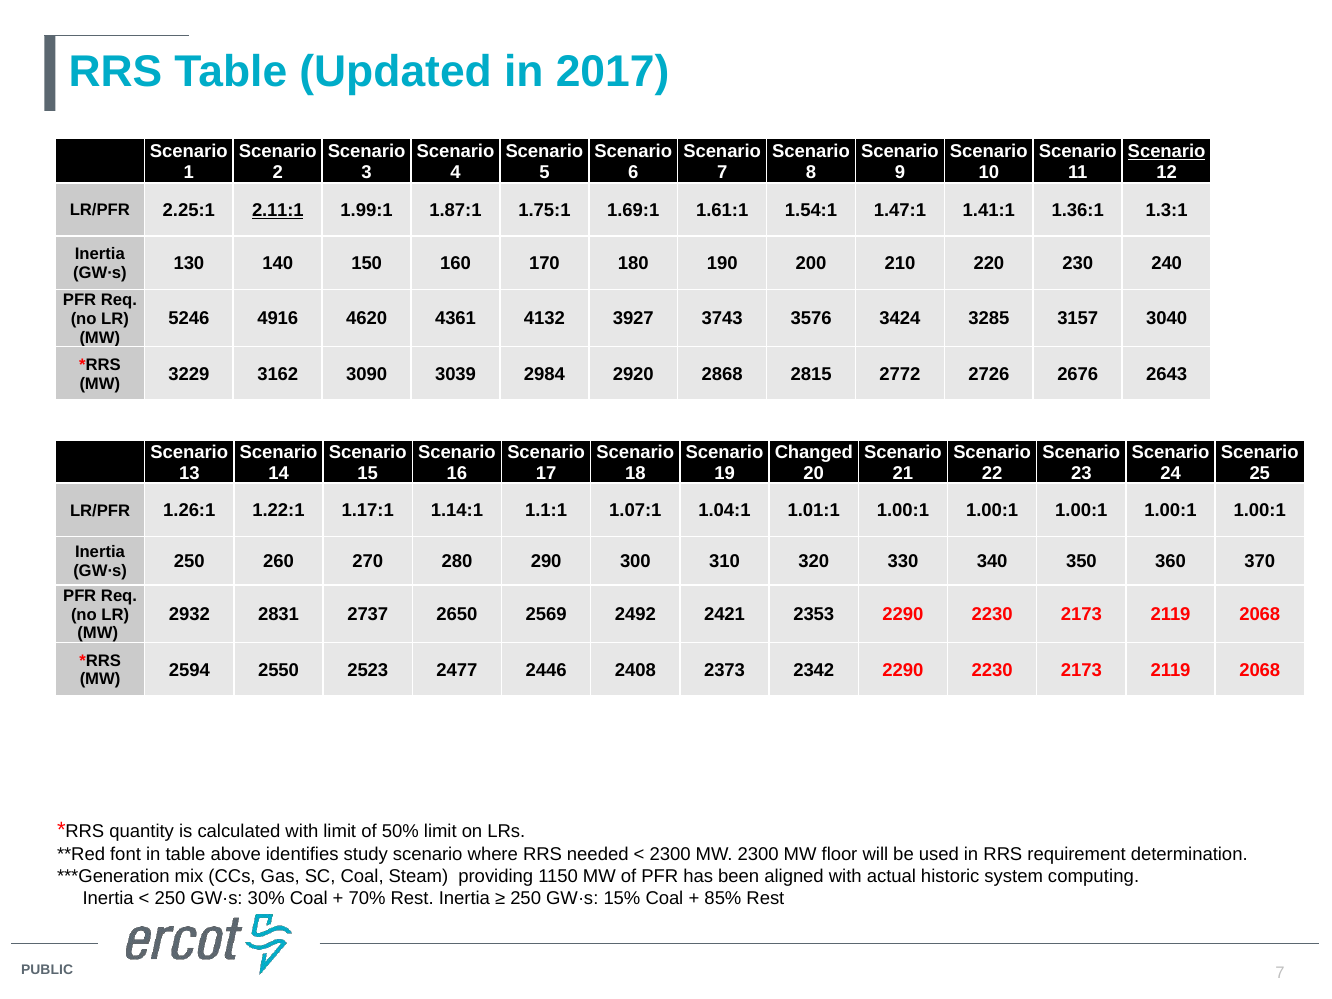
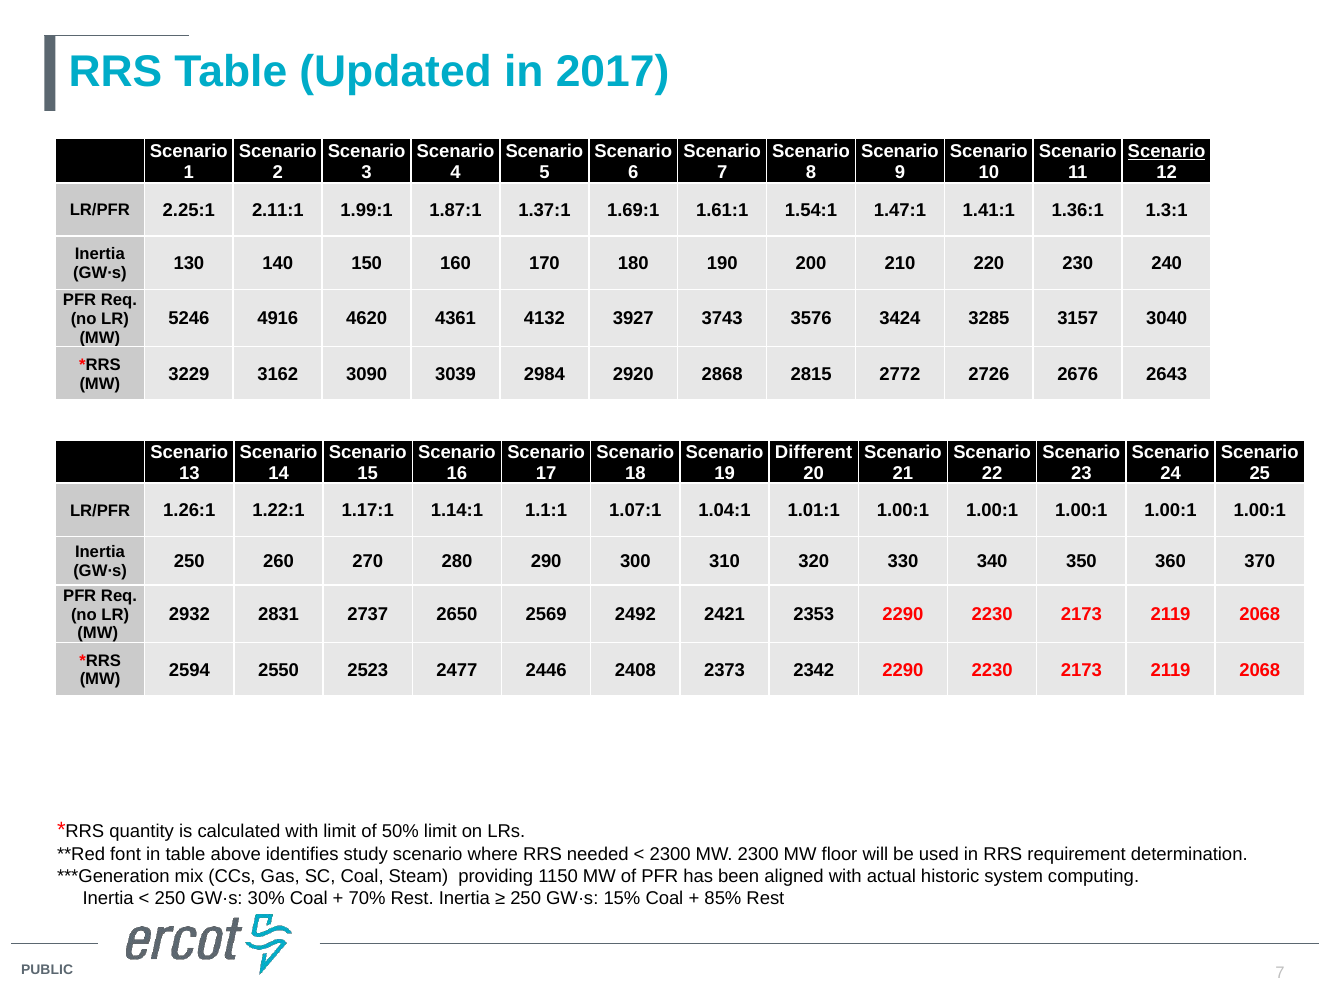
2.11:1 underline: present -> none (278, 210)
1.75:1: 1.75:1 -> 1.37:1 (544, 210)
Changed: Changed -> Different (814, 452)
